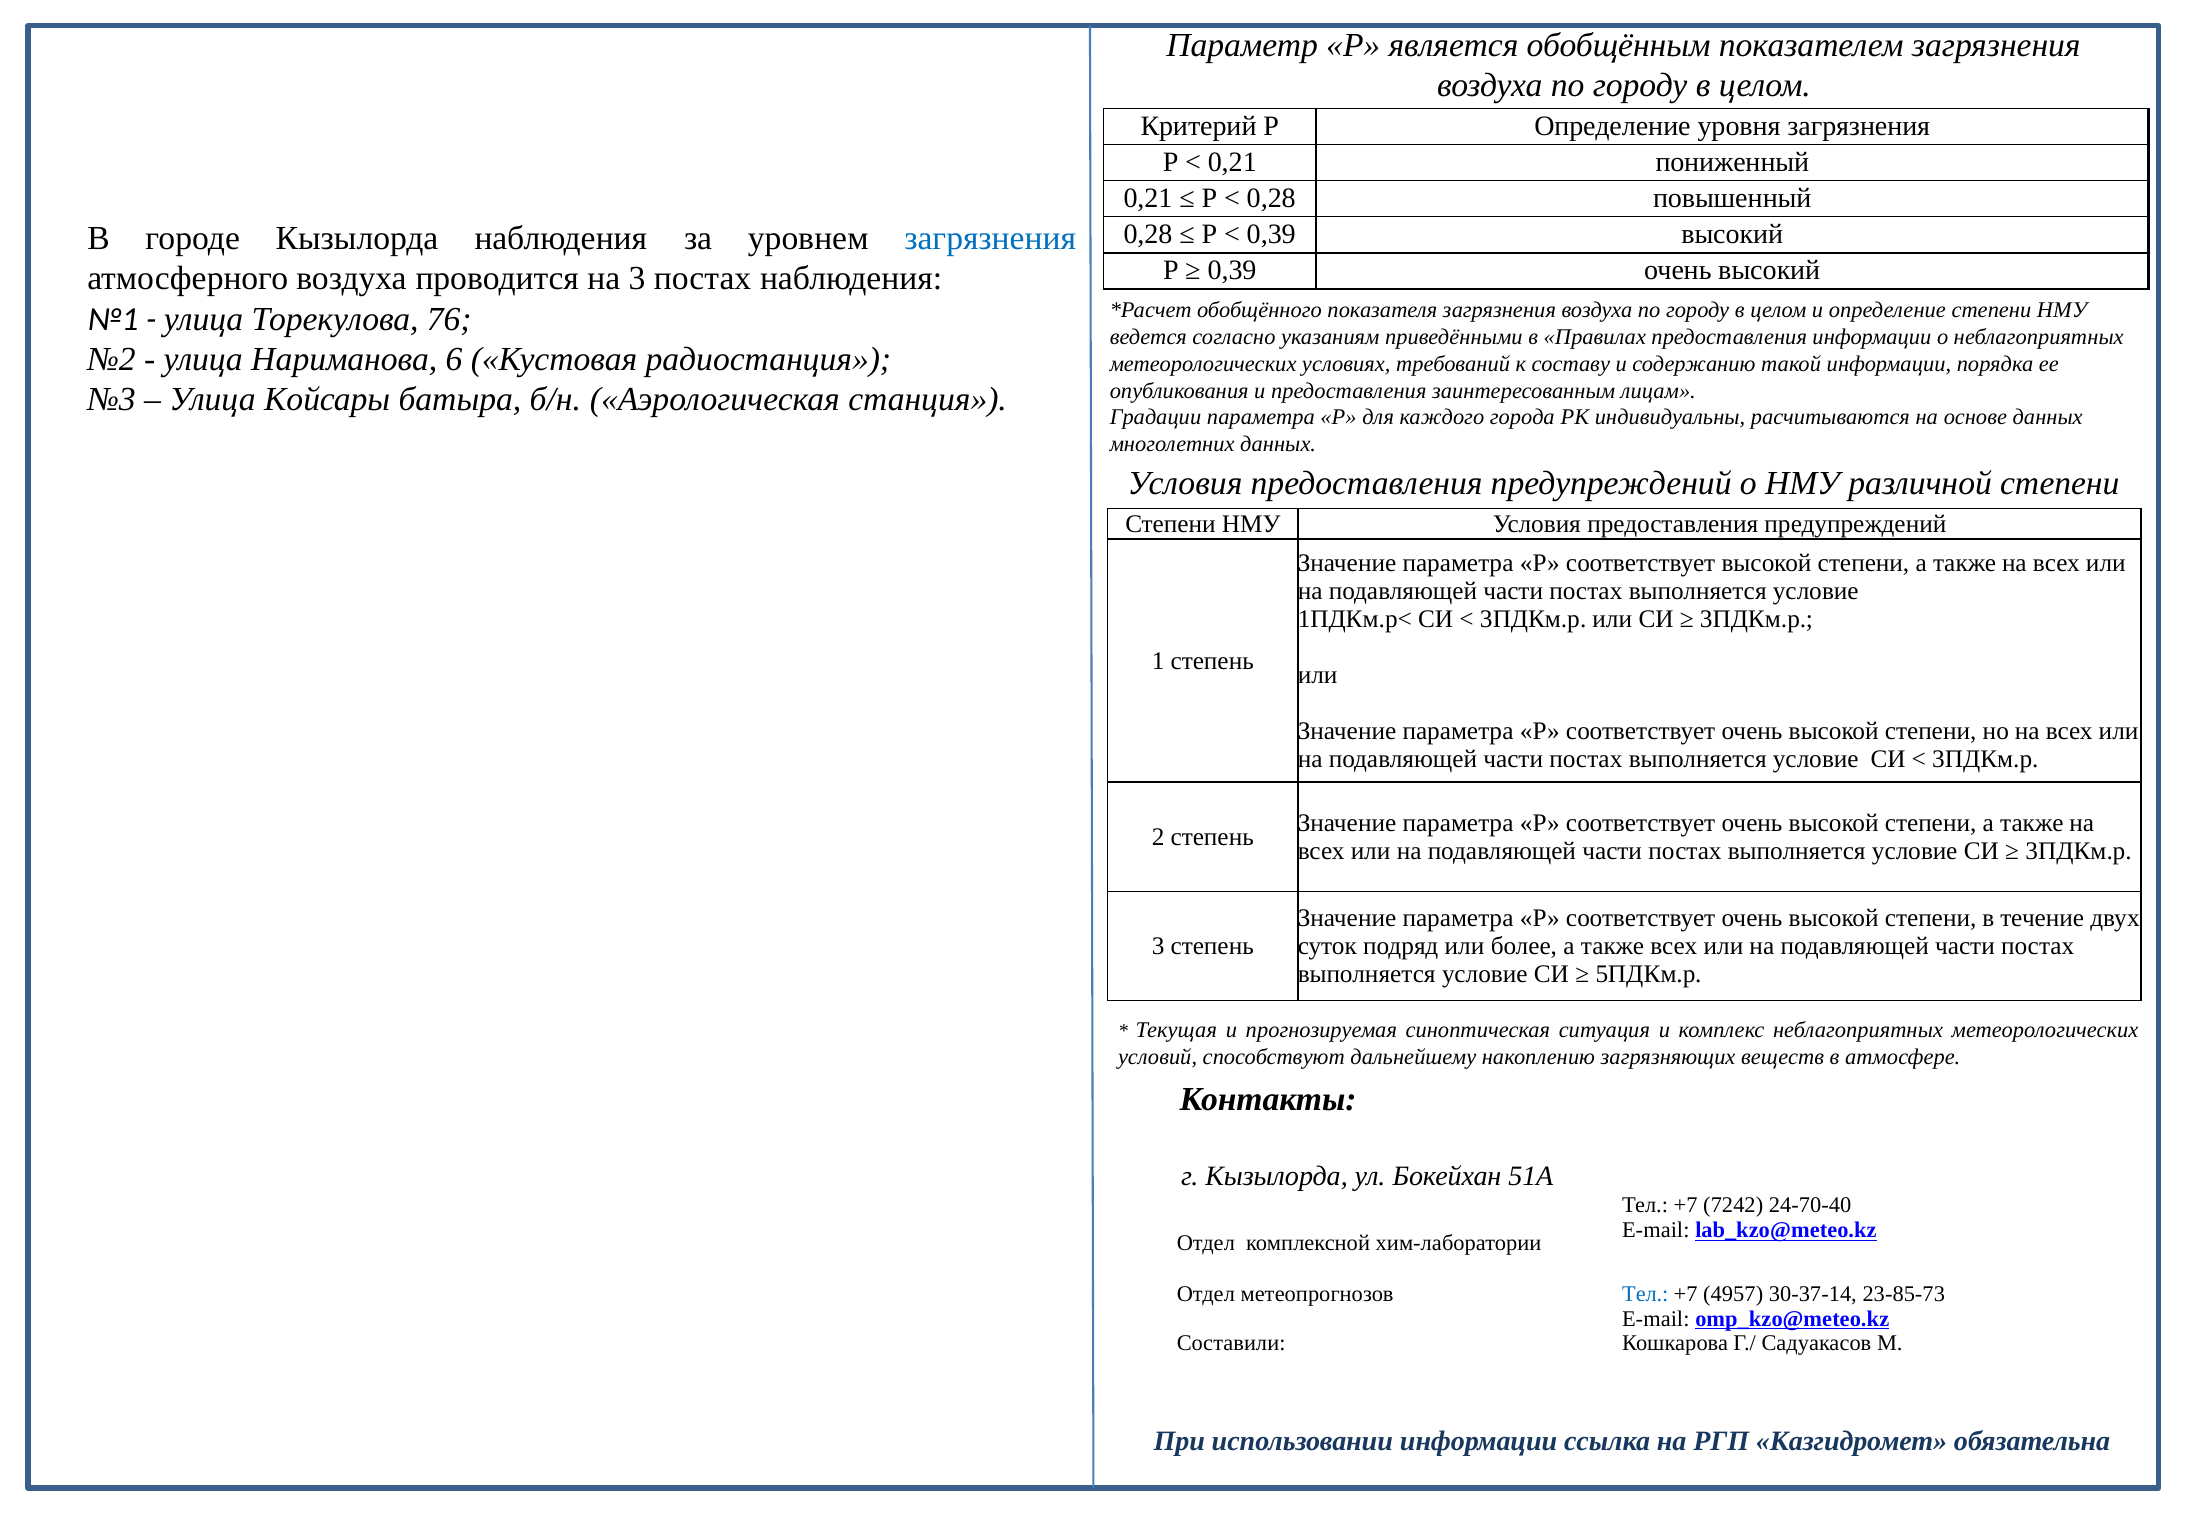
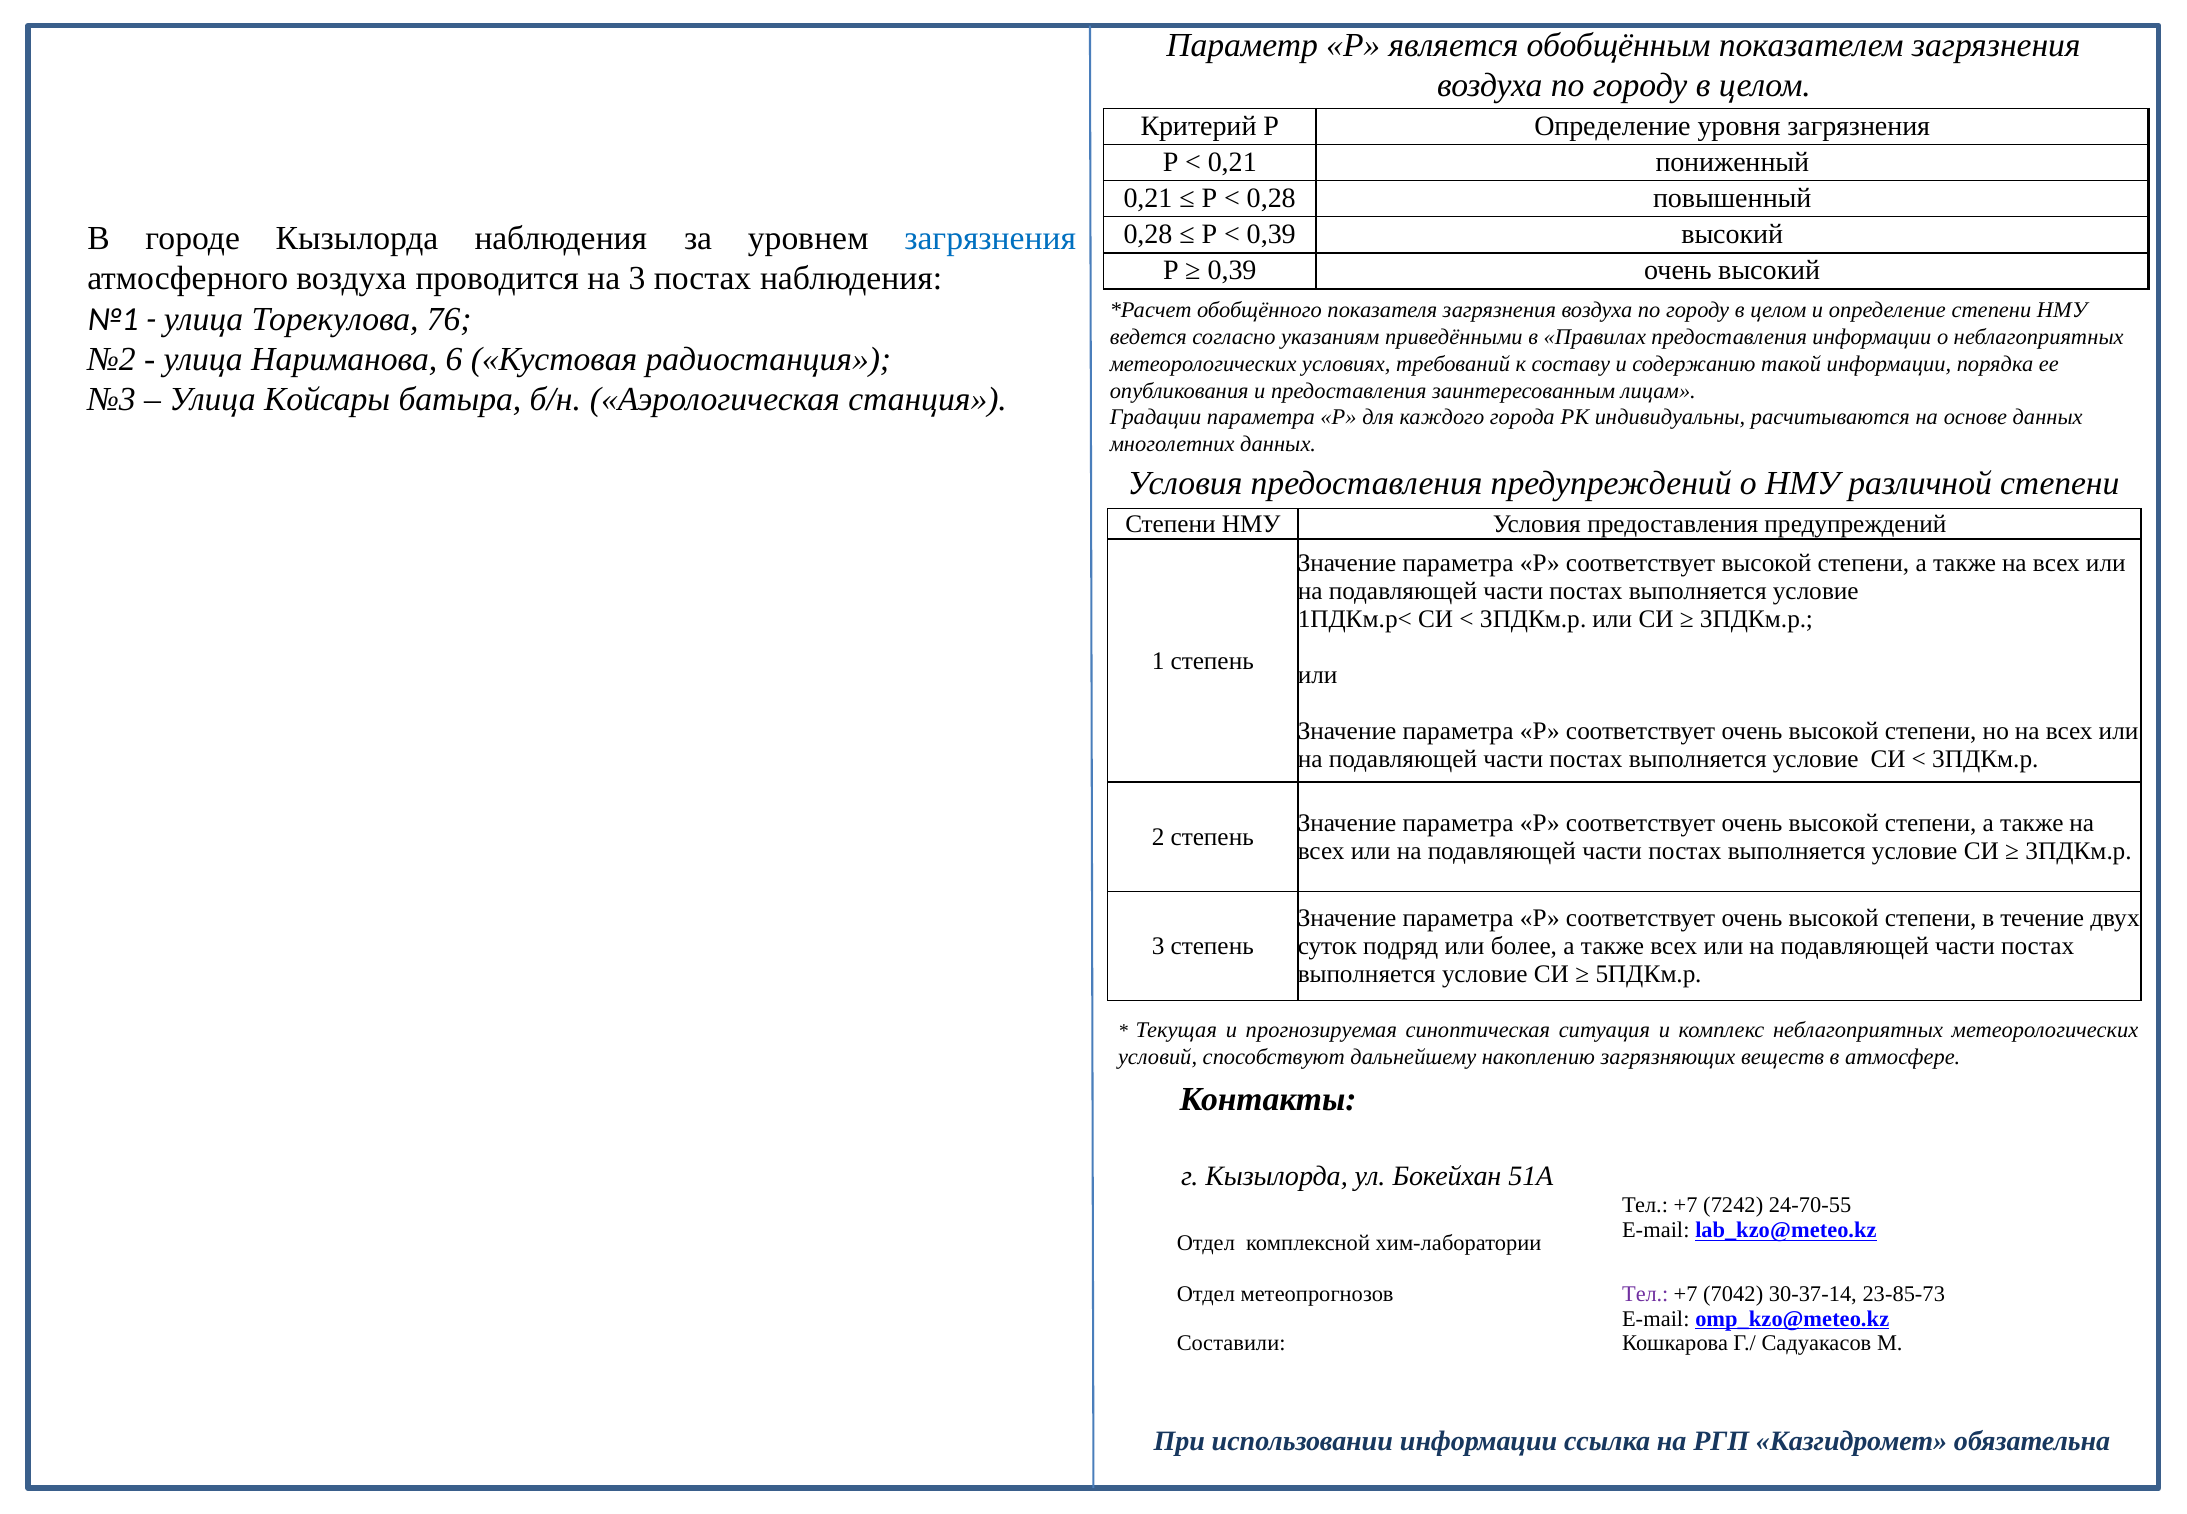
24-70-40: 24-70-40 -> 24-70-55 (1810, 1205)
Тел colour: blue -> purple (1645, 1294)
4957: 4957 -> 7042 (1733, 1294)
